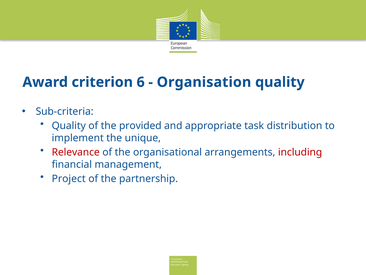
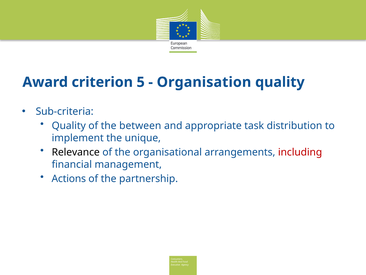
6: 6 -> 5 (141, 82)
provided: provided -> between (140, 126)
Relevance colour: red -> black (76, 152)
Project: Project -> Actions (69, 178)
